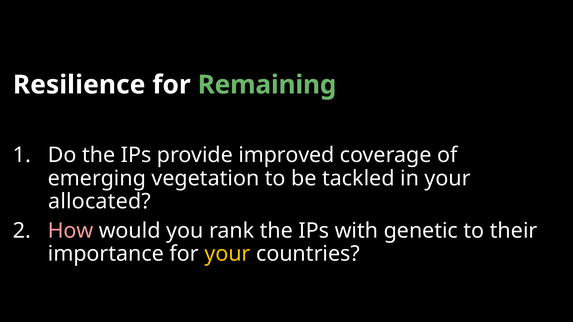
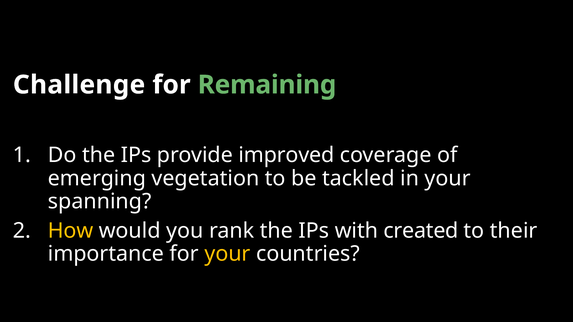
Resilience: Resilience -> Challenge (79, 85)
allocated: allocated -> spanning (100, 202)
How colour: pink -> yellow (71, 231)
genetic: genetic -> created (421, 231)
